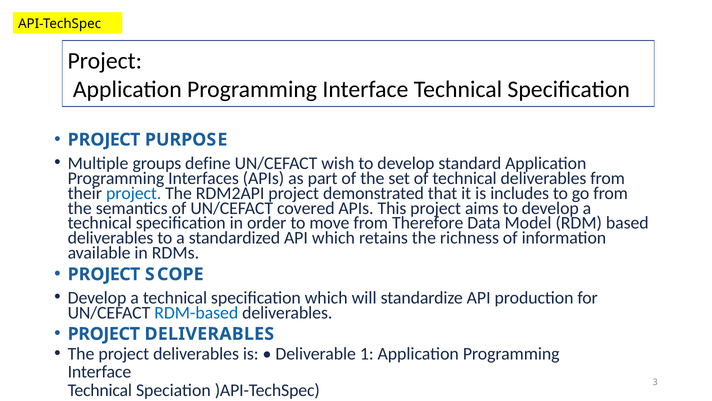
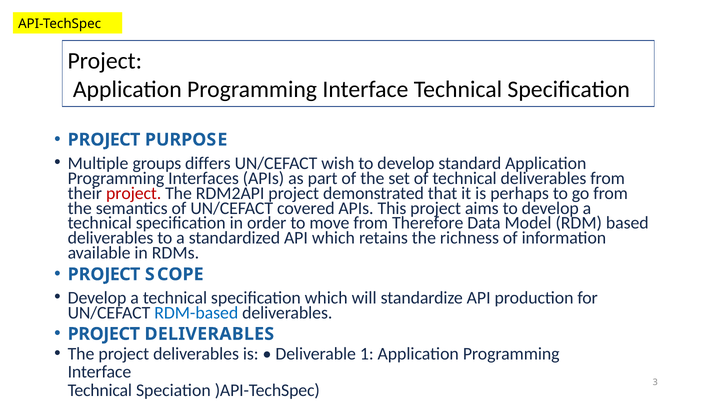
define: define -> differs (208, 163)
project colour: blue -> red (134, 193)
includes: includes -> perhaps (520, 193)
